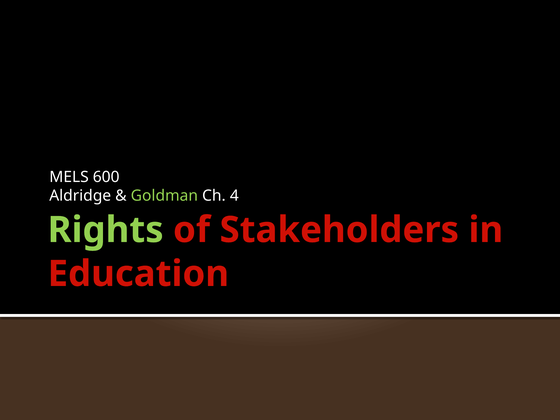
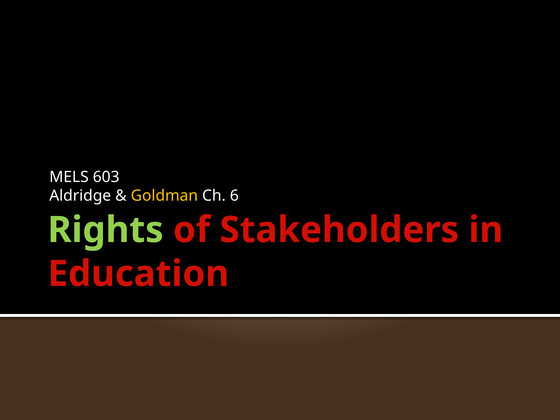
600: 600 -> 603 (106, 177)
Goldman colour: light green -> yellow (164, 196)
4: 4 -> 6 (234, 196)
